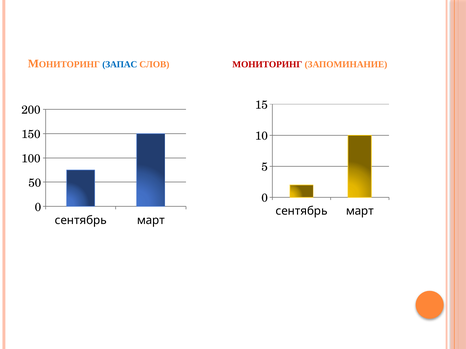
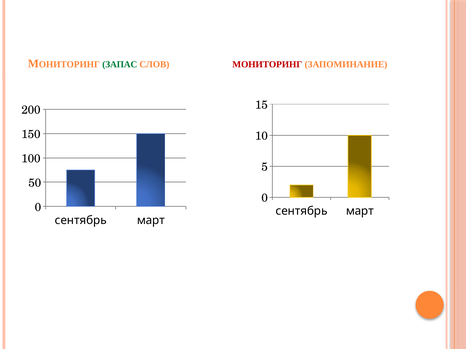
ЗАПАС colour: blue -> green (120, 65)
